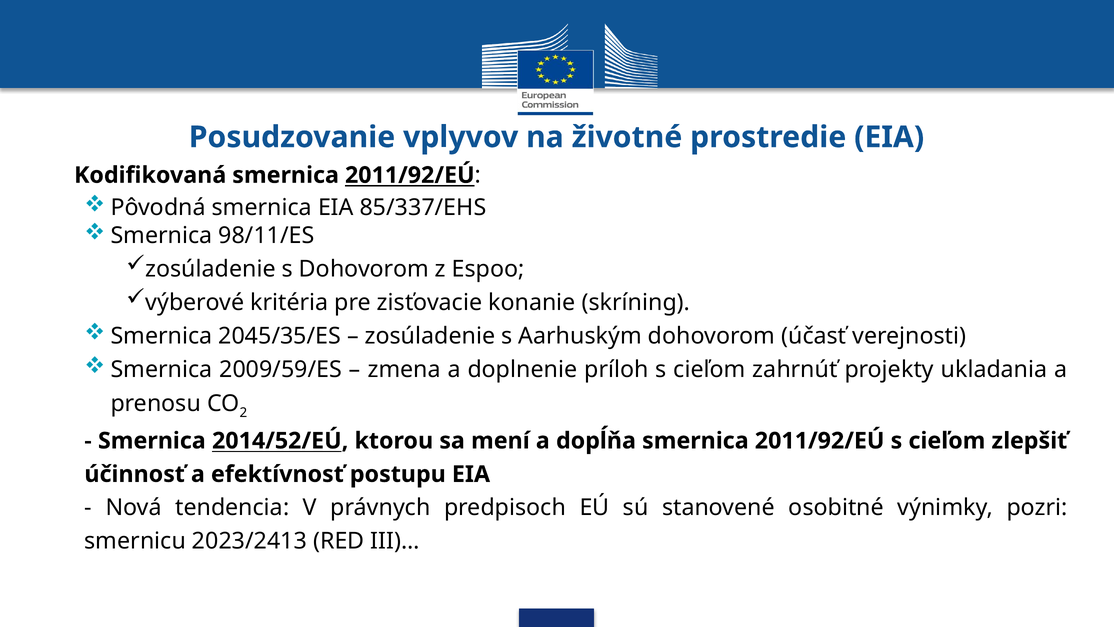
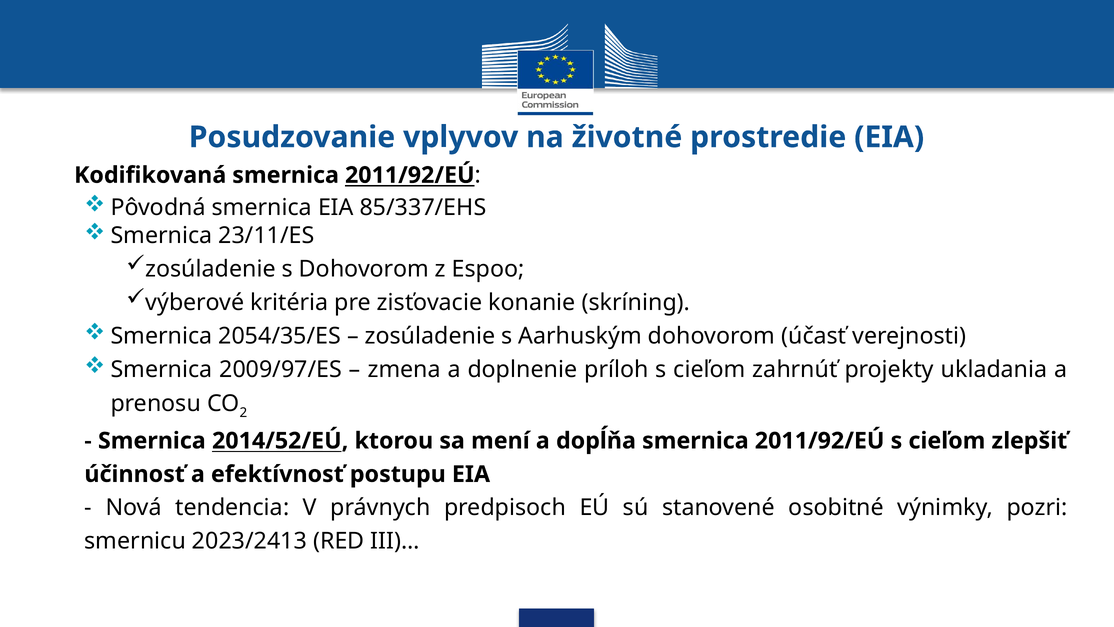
98/11/ES: 98/11/ES -> 23/11/ES (266, 235)
2045/35/ES: 2045/35/ES -> 2054/35/ES (280, 336)
2009/59/ES: 2009/59/ES -> 2009/97/ES (281, 369)
